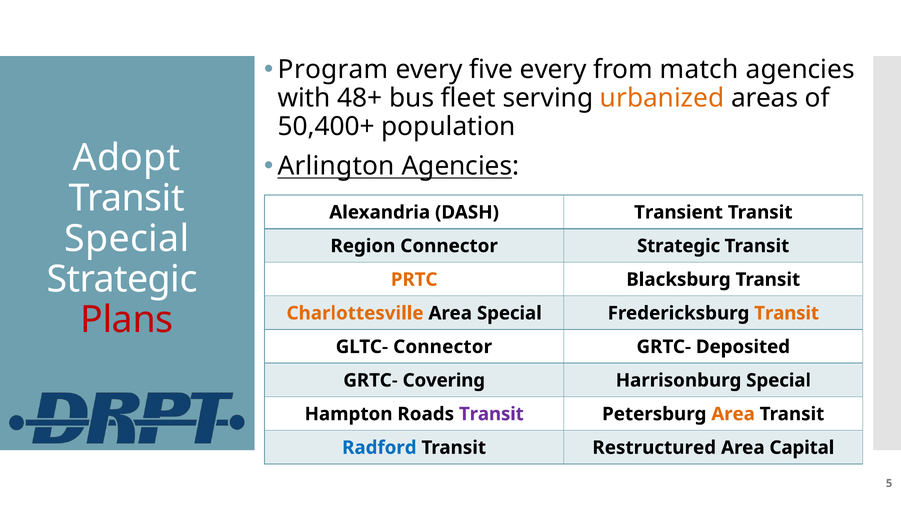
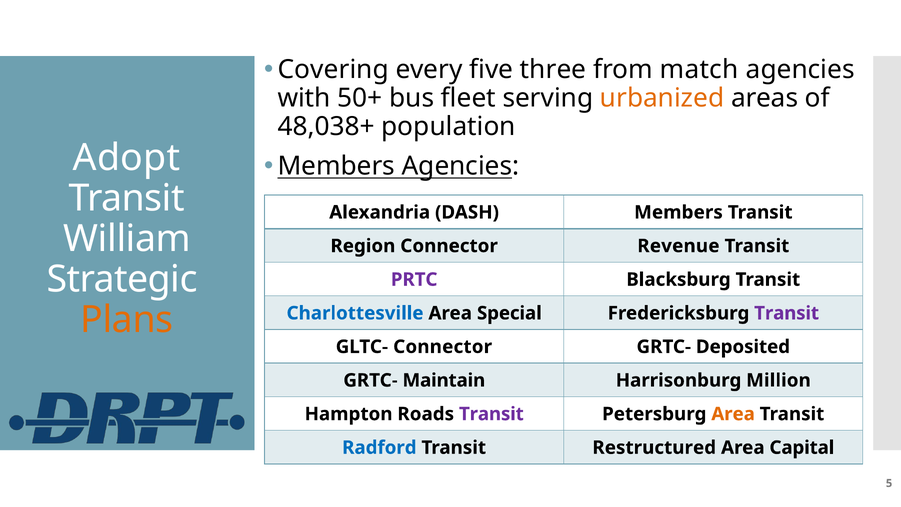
Program: Program -> Covering (333, 70)
five every: every -> three (553, 70)
48+: 48+ -> 50+ (360, 98)
50,400+: 50,400+ -> 48,038+ (326, 126)
Arlington: Arlington -> Members (336, 166)
DASH Transient: Transient -> Members (678, 212)
Special: Special -> William (127, 239)
Connector Strategic: Strategic -> Revenue (678, 246)
PRTC colour: orange -> purple (414, 279)
Plans colour: red -> orange (127, 320)
Charlottesville colour: orange -> blue (355, 313)
Transit colour: orange -> purple (787, 313)
Covering: Covering -> Maintain (444, 380)
Harrisonburg Special: Special -> Million (778, 380)
